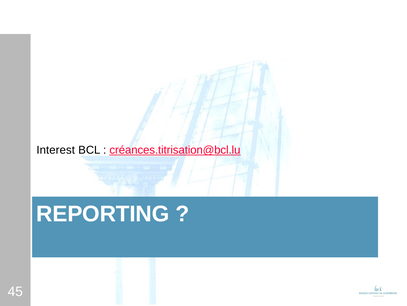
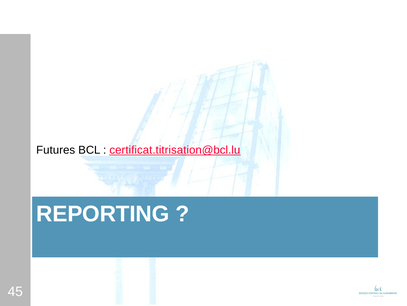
Interest: Interest -> Futures (56, 150)
créances.titrisation@bcl.lu: créances.titrisation@bcl.lu -> certificat.titrisation@bcl.lu (175, 150)
